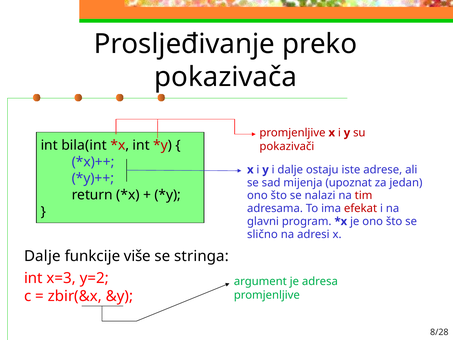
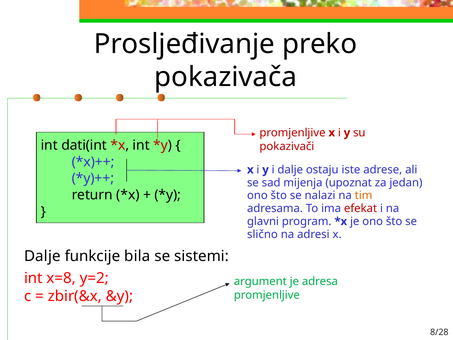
bila(int: bila(int -> dati(int (84, 145)
tim colour: red -> orange (364, 195)
više: više -> bila (137, 256)
stringa: stringa -> sistemi (202, 256)
x=3: x=3 -> x=8 (61, 278)
